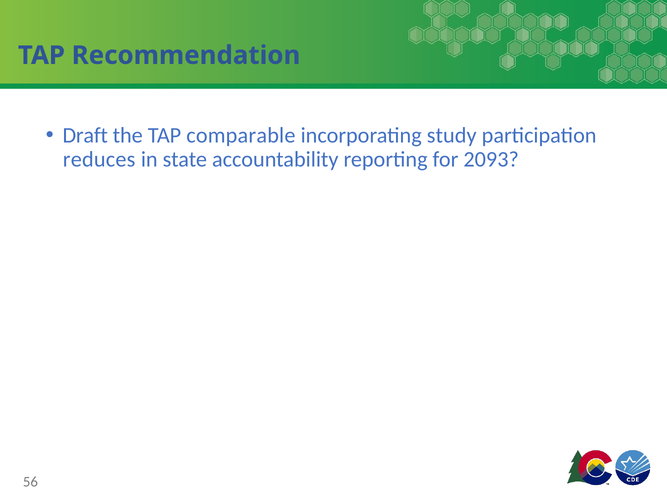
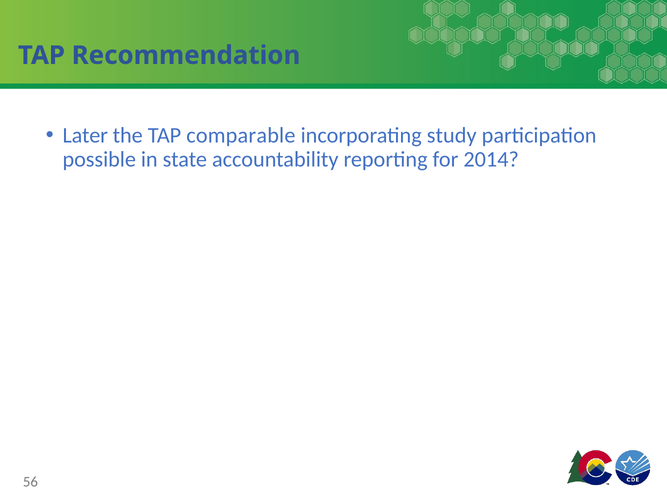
Draft: Draft -> Later (85, 135)
reduces: reduces -> possible (99, 159)
2093: 2093 -> 2014 (491, 159)
